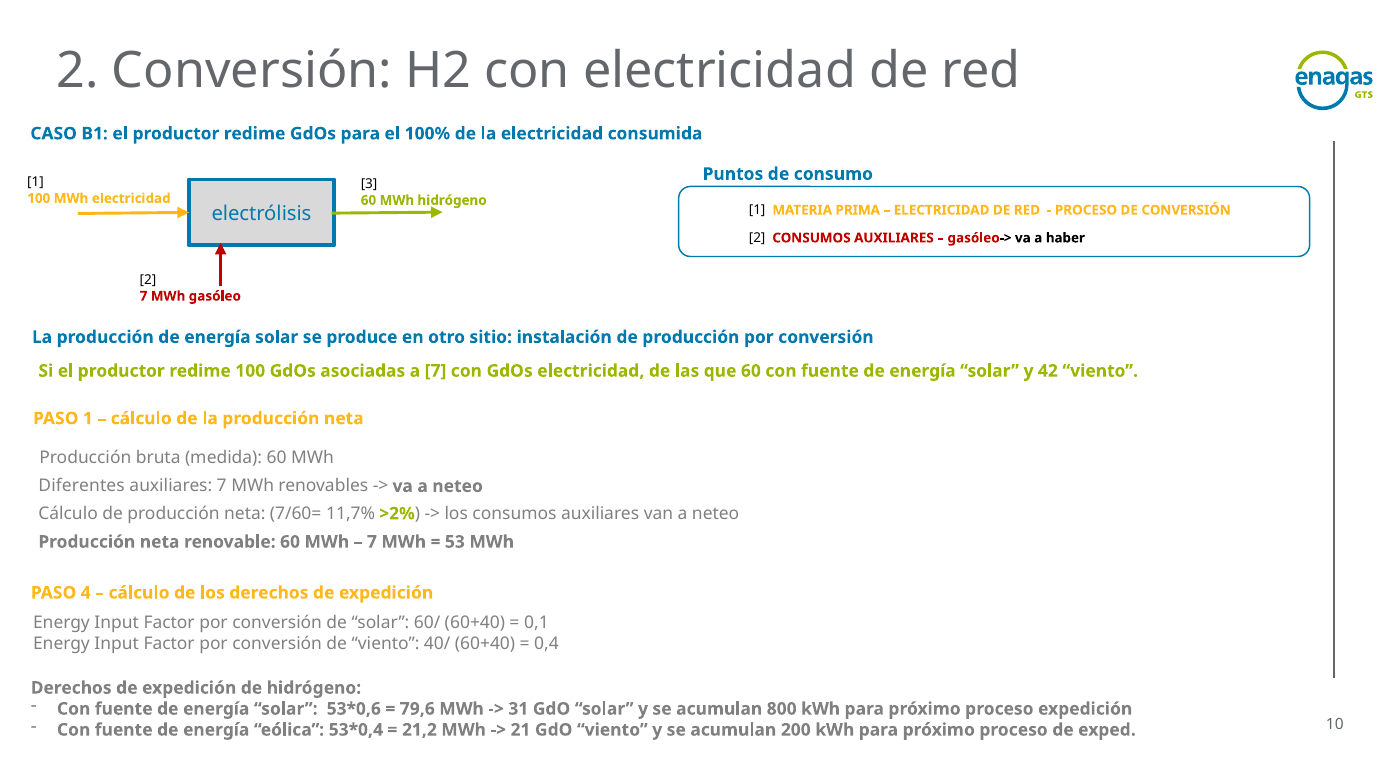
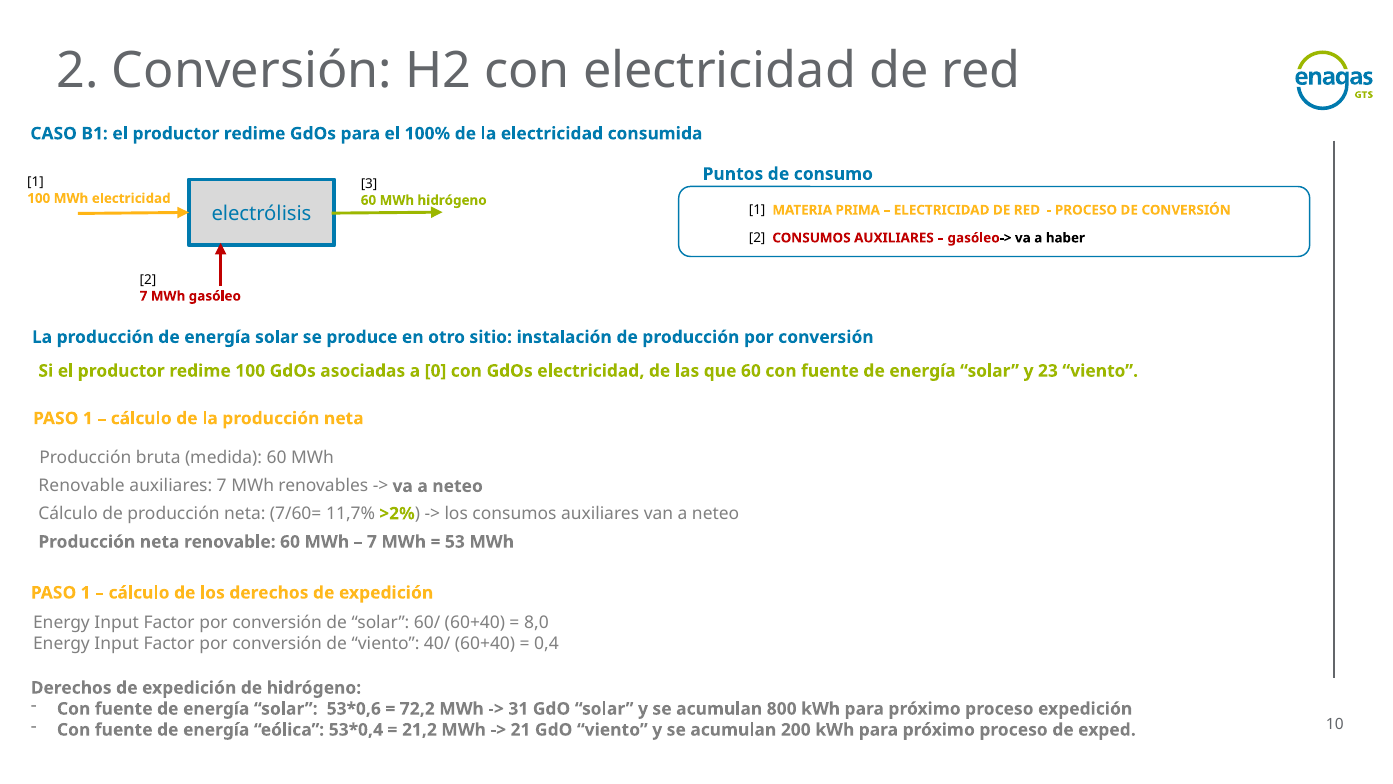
a 7: 7 -> 0 (436, 371)
42: 42 -> 23 (1048, 371)
Diferentes: Diferentes -> Renovable (82, 486)
4: 4 -> 1 (86, 592)
0,1: 0,1 -> 8,0 (536, 622)
79,6: 79,6 -> 72,2 (417, 709)
